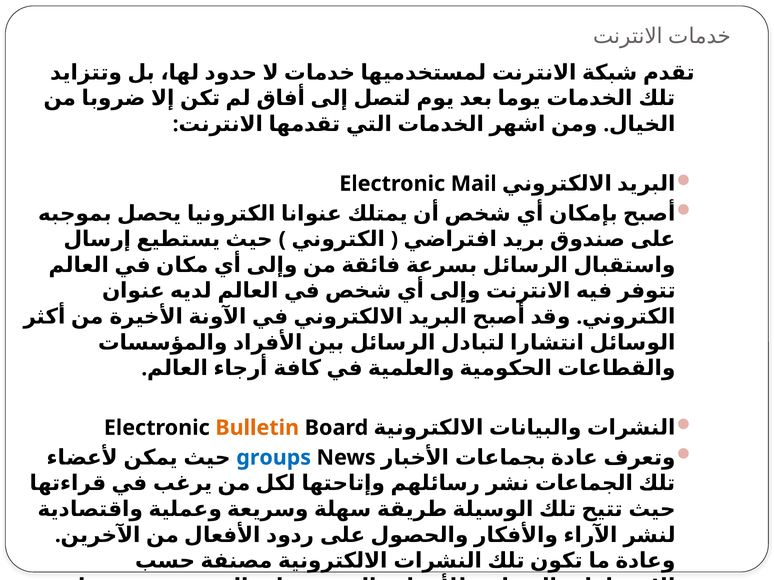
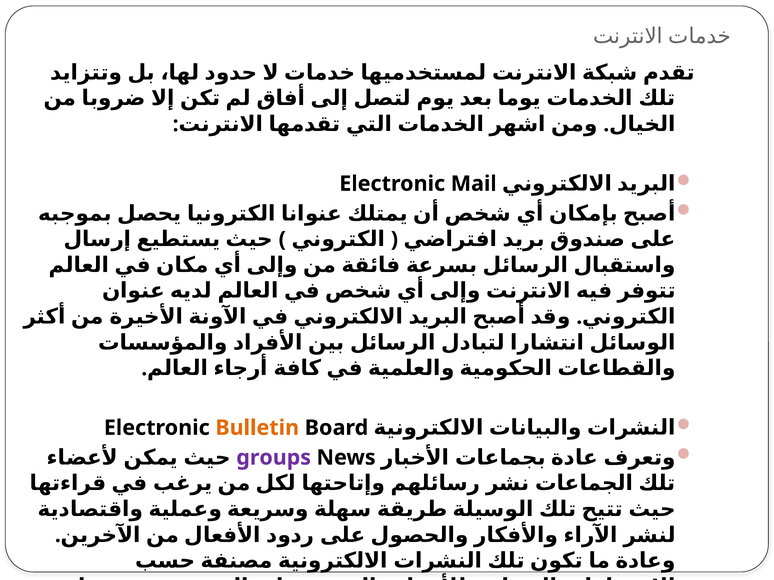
groups colour: blue -> purple (274, 458)
